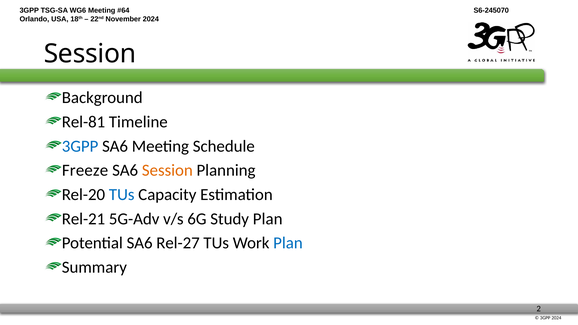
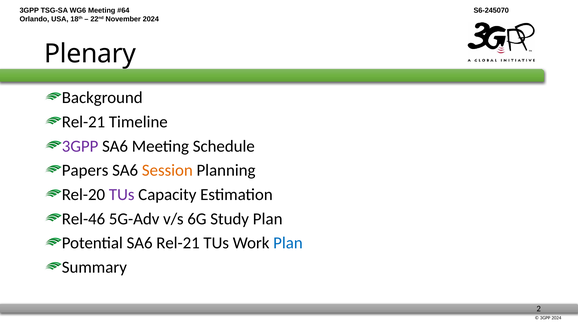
Session: Session -> Plenary (90, 54)
Rel-81: Rel-81 -> Rel-21 (83, 122)
3GPP colour: blue -> purple (80, 146)
Freeze: Freeze -> Papers (85, 170)
TUs colour: blue -> purple (122, 195)
Rel-21: Rel-21 -> Rel-46 (83, 219)
SA6 Rel-27: Rel-27 -> Rel-21 (178, 243)
